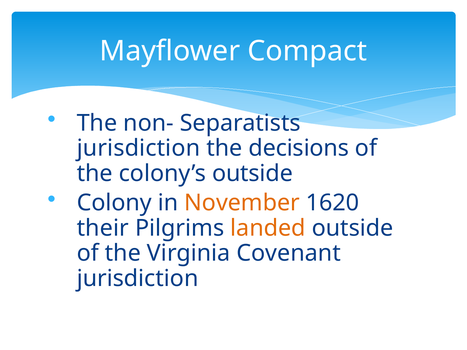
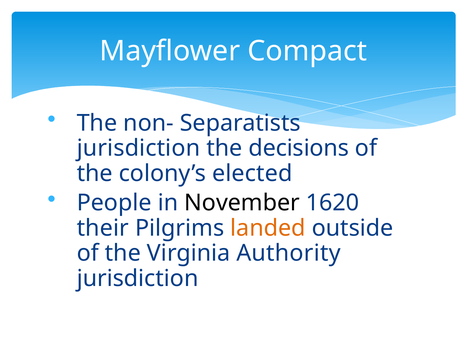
colony’s outside: outside -> elected (252, 174)
Colony: Colony -> People (114, 203)
November colour: orange -> black (242, 203)
Covenant: Covenant -> Authority (288, 253)
